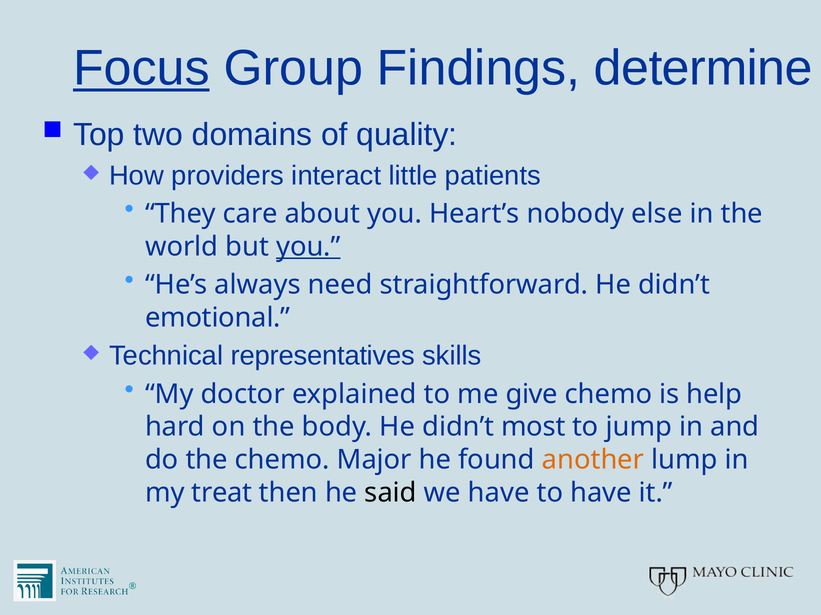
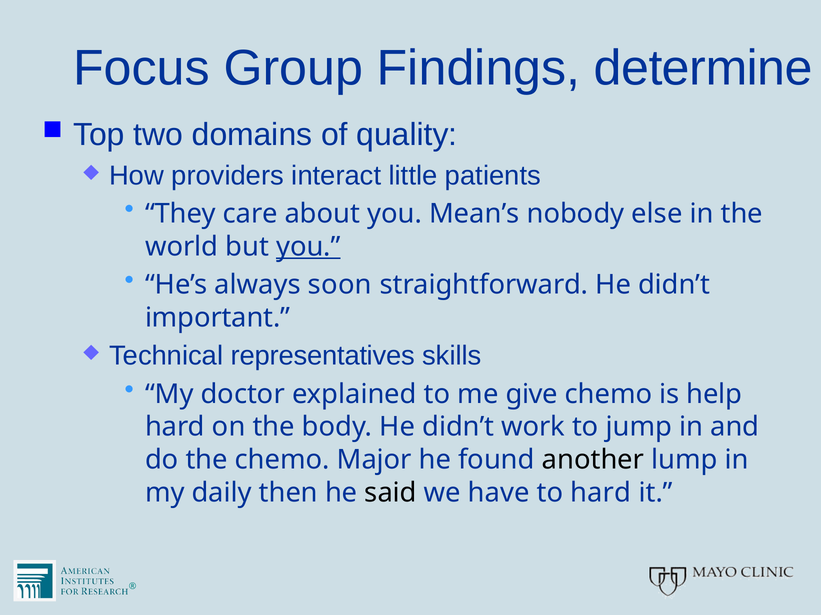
Focus underline: present -> none (141, 68)
Heart’s: Heart’s -> Mean’s (474, 214)
need: need -> soon (340, 285)
emotional: emotional -> important (218, 318)
most: most -> work (533, 427)
another colour: orange -> black (593, 460)
treat: treat -> daily (222, 493)
to have: have -> hard (601, 493)
